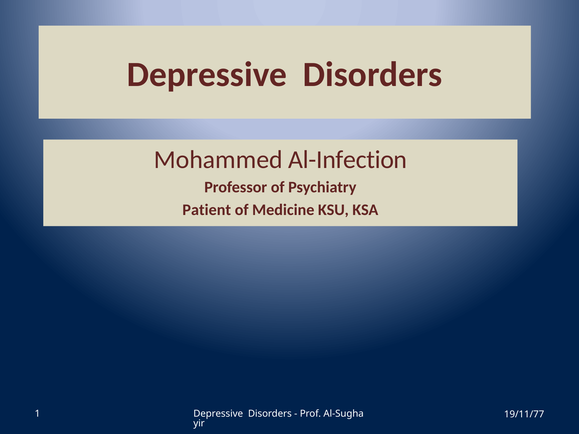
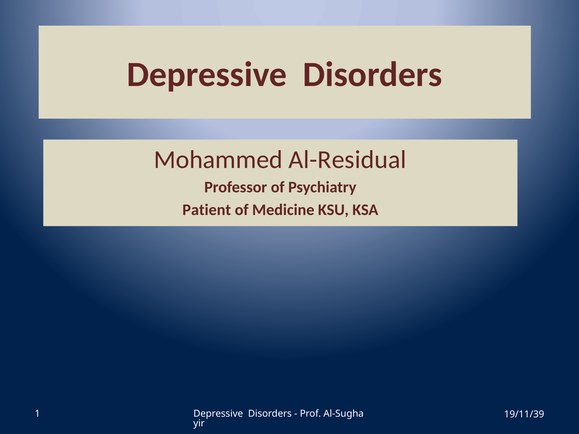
Al-Infection: Al-Infection -> Al-Residual (348, 160)
19/11/77: 19/11/77 -> 19/11/39 (524, 415)
